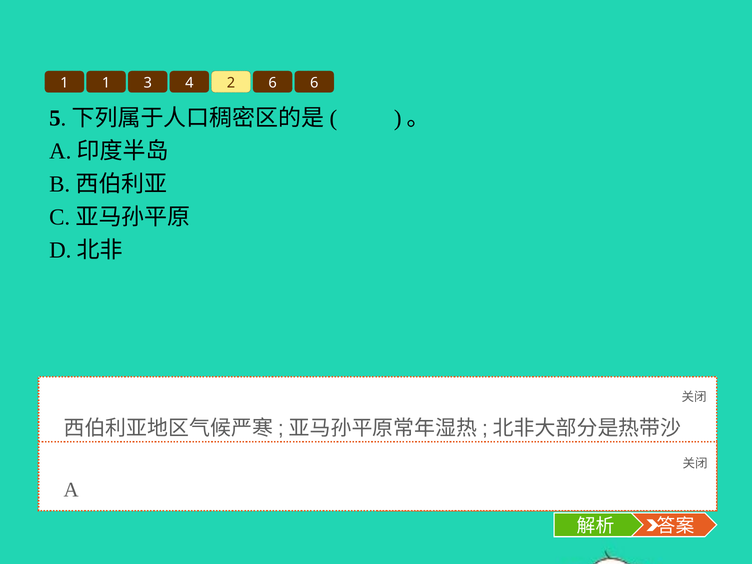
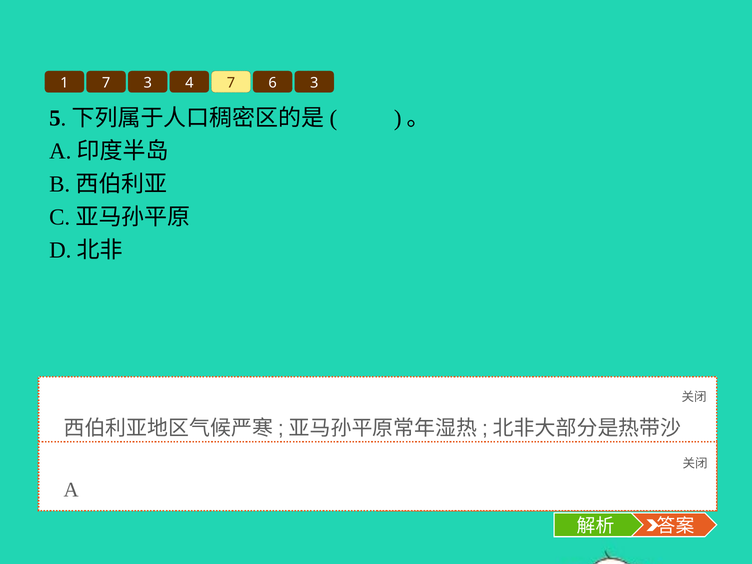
1 1: 1 -> 7 (106, 83)
4 2: 2 -> 7 (231, 83)
6 6: 6 -> 3 (314, 83)
